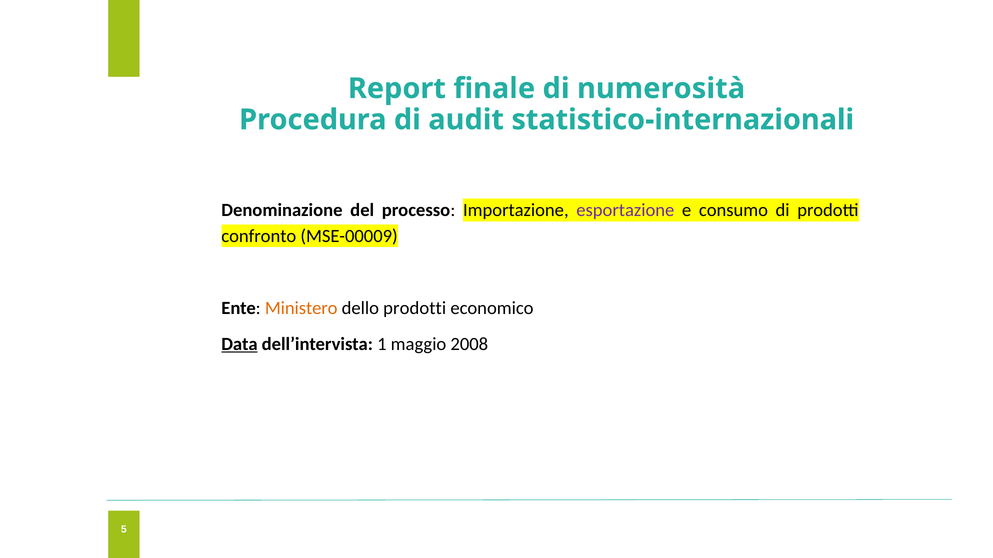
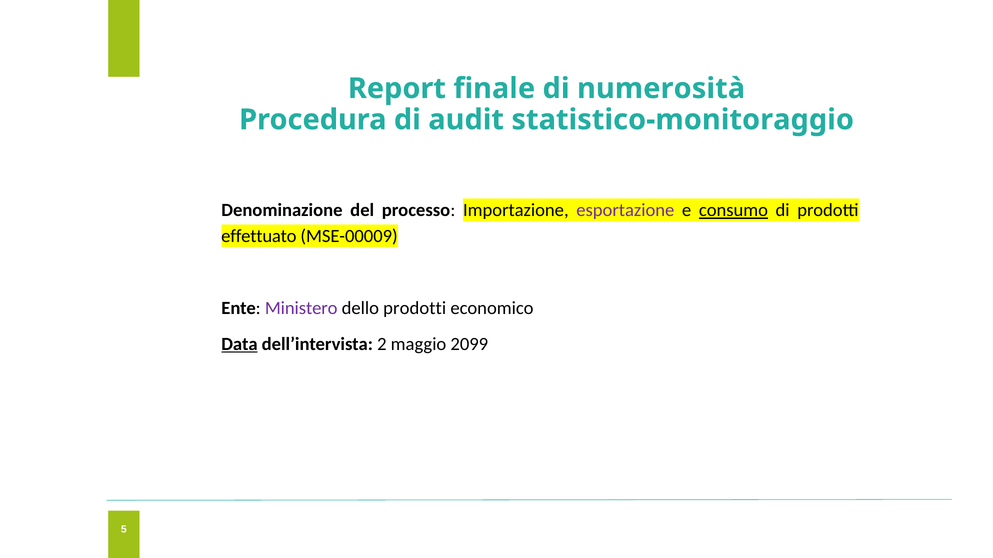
statistico-internazionali: statistico-internazionali -> statistico-monitoraggio (683, 120)
consumo underline: none -> present (733, 210)
confronto: confronto -> effettuato (259, 236)
Ministero colour: orange -> purple (301, 308)
1: 1 -> 2 (382, 344)
2008: 2008 -> 2099 (469, 344)
